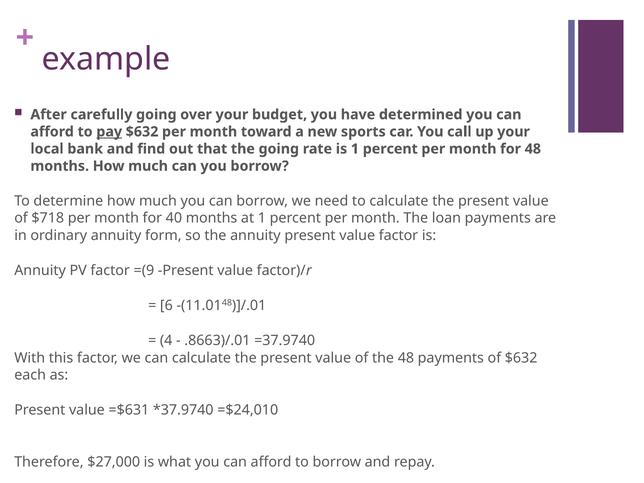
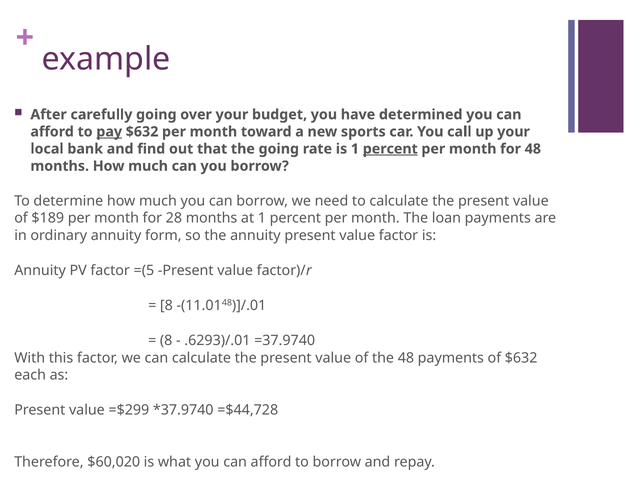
percent underline: none -> present (390, 149)
$718: $718 -> $189 (48, 218)
40: 40 -> 28 (174, 218)
=(9: =(9 -> =(5 (144, 271)
6: 6 -> 8 (166, 306)
4: 4 -> 8 (166, 341)
.8663)/.01: .8663)/.01 -> .6293)/.01 (217, 341)
=$631: =$631 -> =$299 (129, 410)
=$24,010: =$24,010 -> =$44,728 (248, 410)
$27,000: $27,000 -> $60,020 (114, 462)
